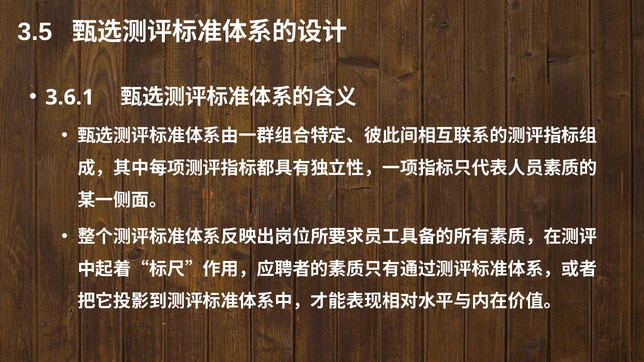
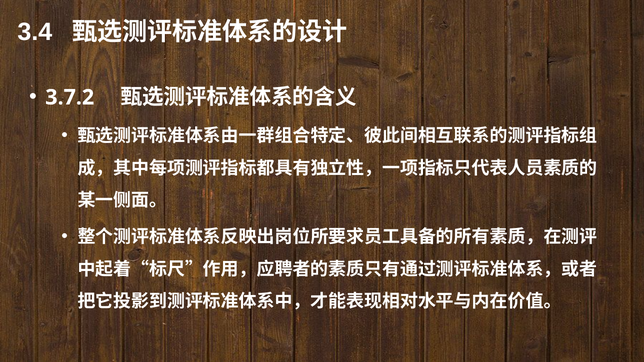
3.5: 3.5 -> 3.4 (35, 32)
3.6.1: 3.6.1 -> 3.7.2 (70, 97)
